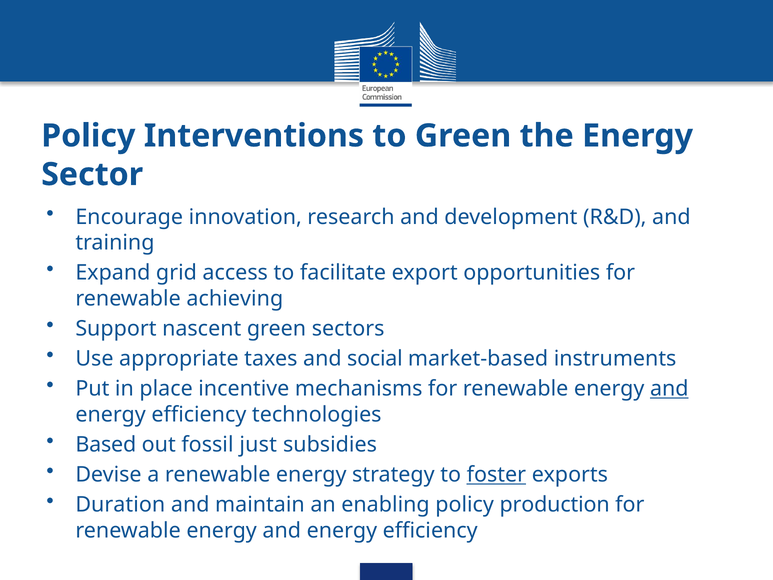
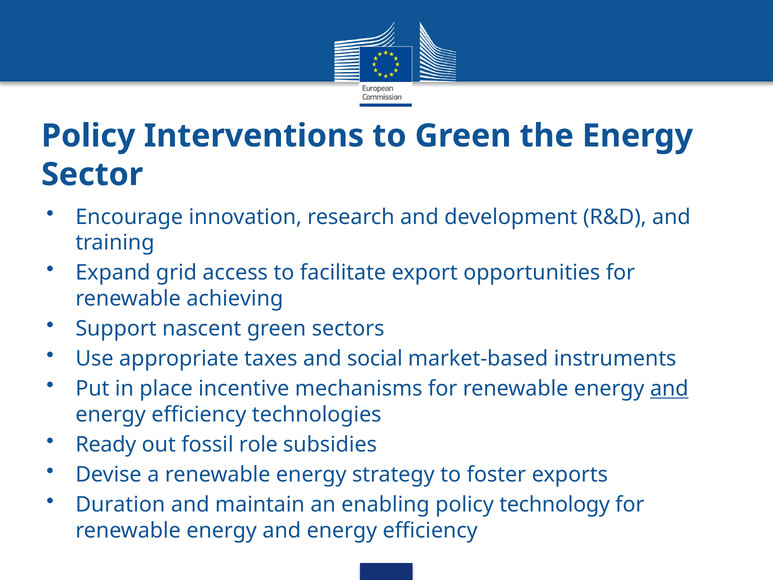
Based: Based -> Ready (106, 445)
just: just -> role (258, 445)
foster underline: present -> none (496, 475)
production: production -> technology (555, 505)
